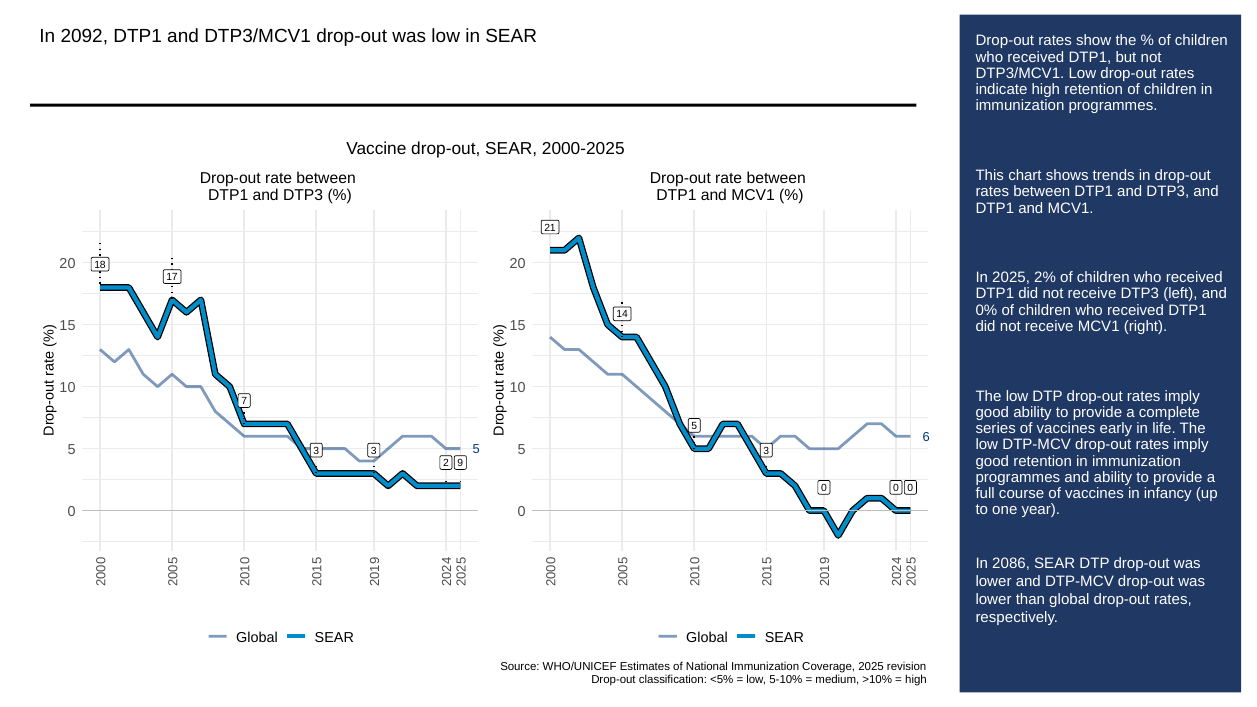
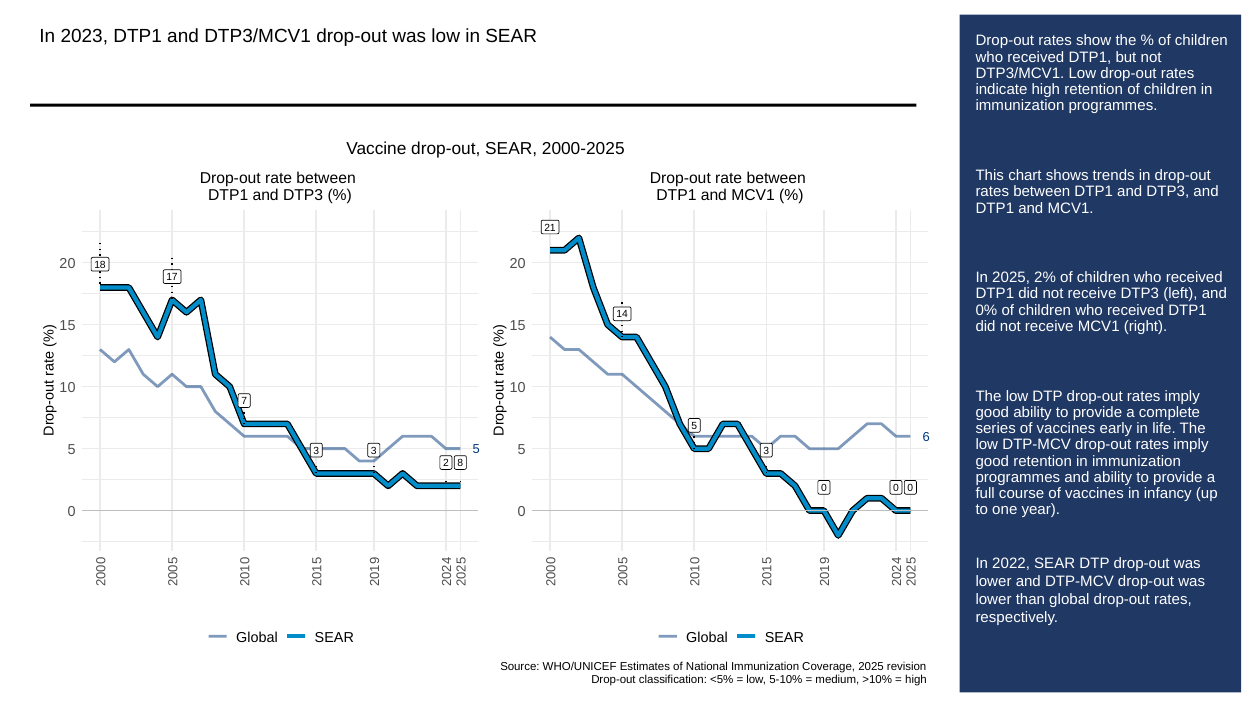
2092: 2092 -> 2023 (84, 36)
2 9: 9 -> 8 (460, 463)
2086: 2086 -> 2022 (1011, 563)
